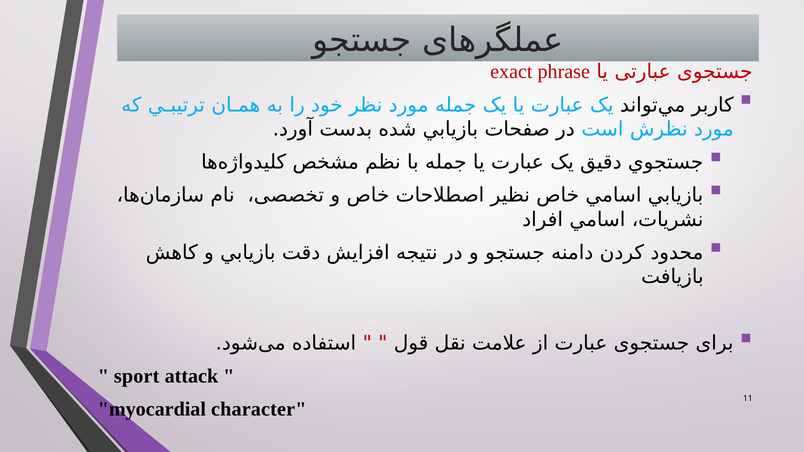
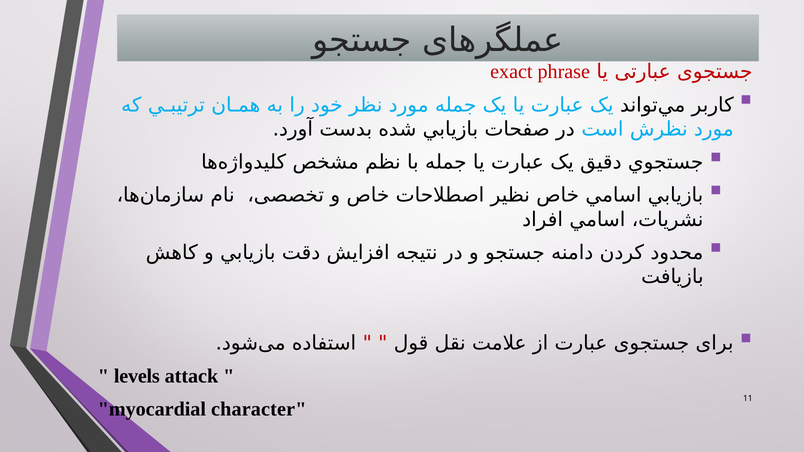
sport: sport -> levels (137, 376)
